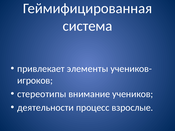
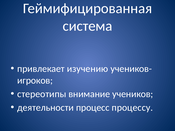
элементы: элементы -> изучению (88, 69)
взрослые: взрослые -> процессу (132, 108)
